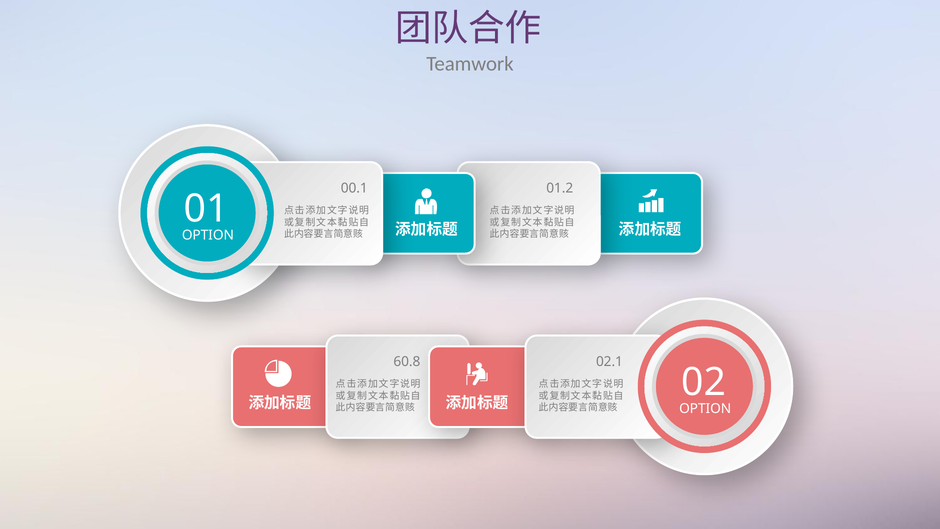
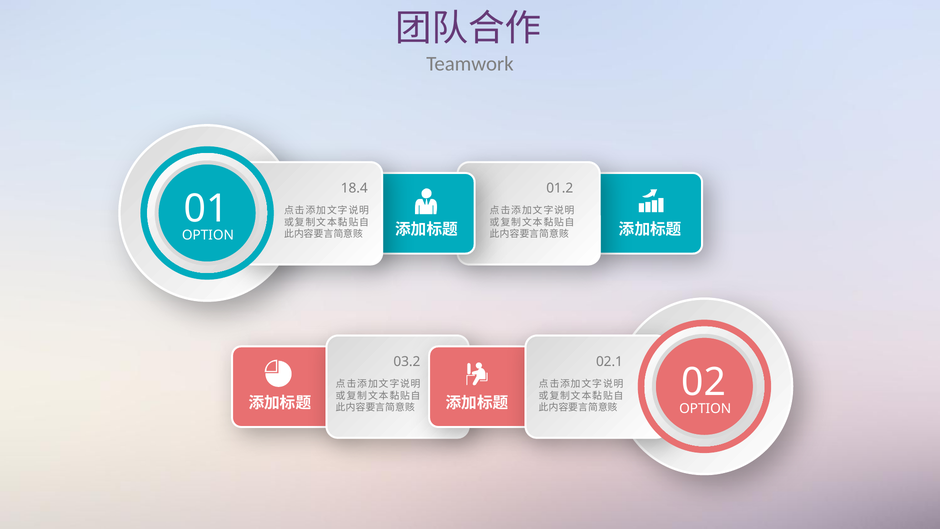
00.1: 00.1 -> 18.4 (354, 188)
60.8: 60.8 -> 03.2 (407, 361)
